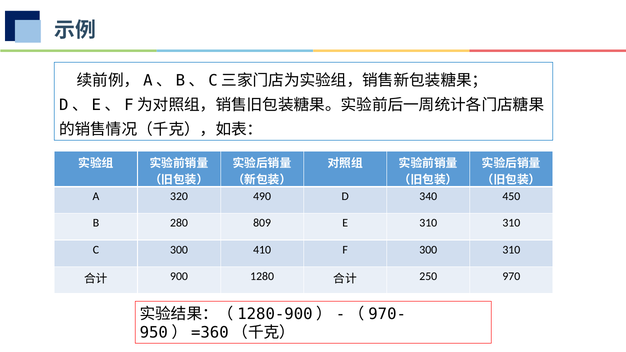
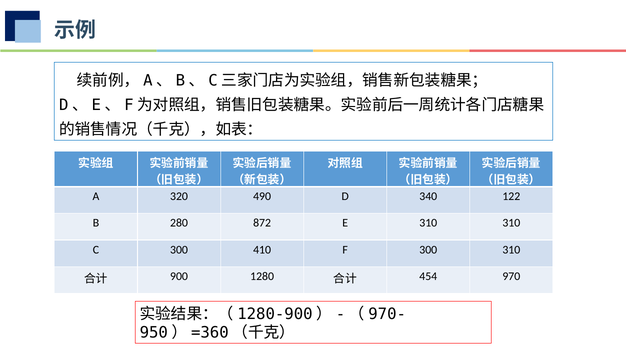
450: 450 -> 122 (511, 196)
809: 809 -> 872 (262, 223)
250: 250 -> 454 (428, 276)
